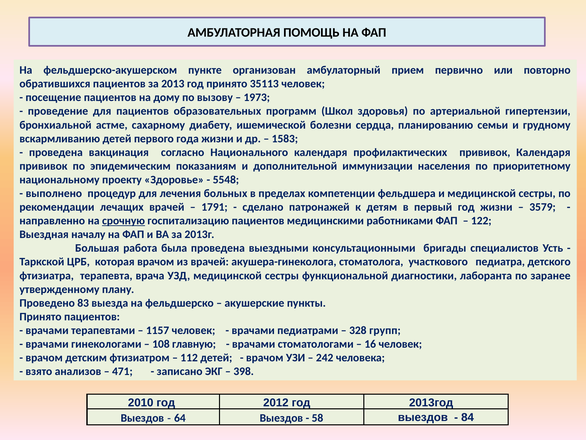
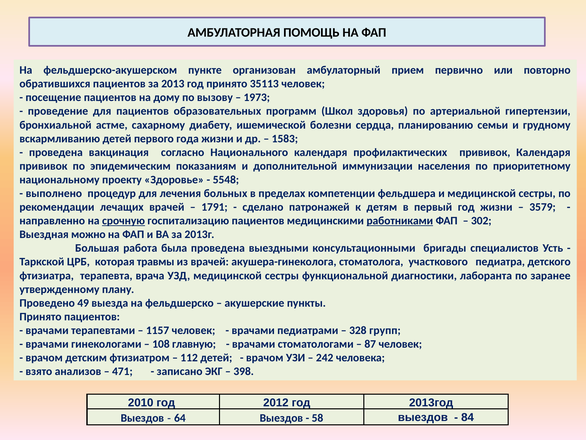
работниками underline: none -> present (400, 221)
122: 122 -> 302 (481, 221)
началу: началу -> можно (88, 234)
которая врачом: врачом -> травмы (156, 262)
83: 83 -> 49 (83, 303)
16: 16 -> 87 (370, 344)
